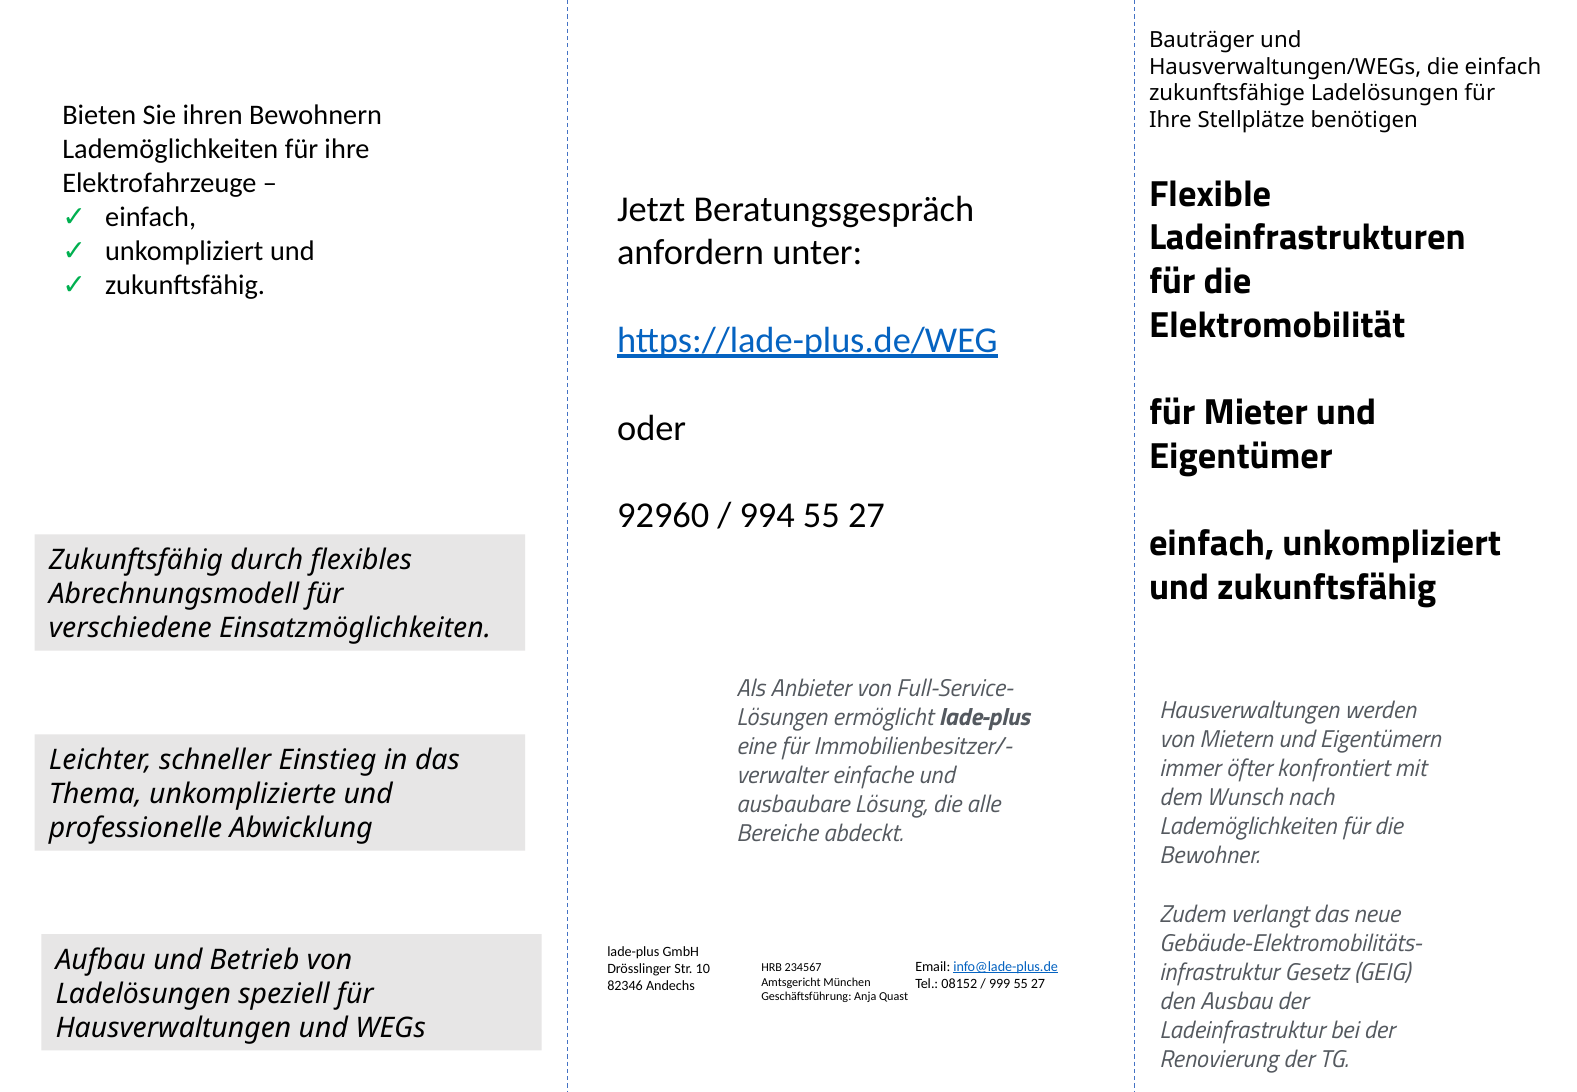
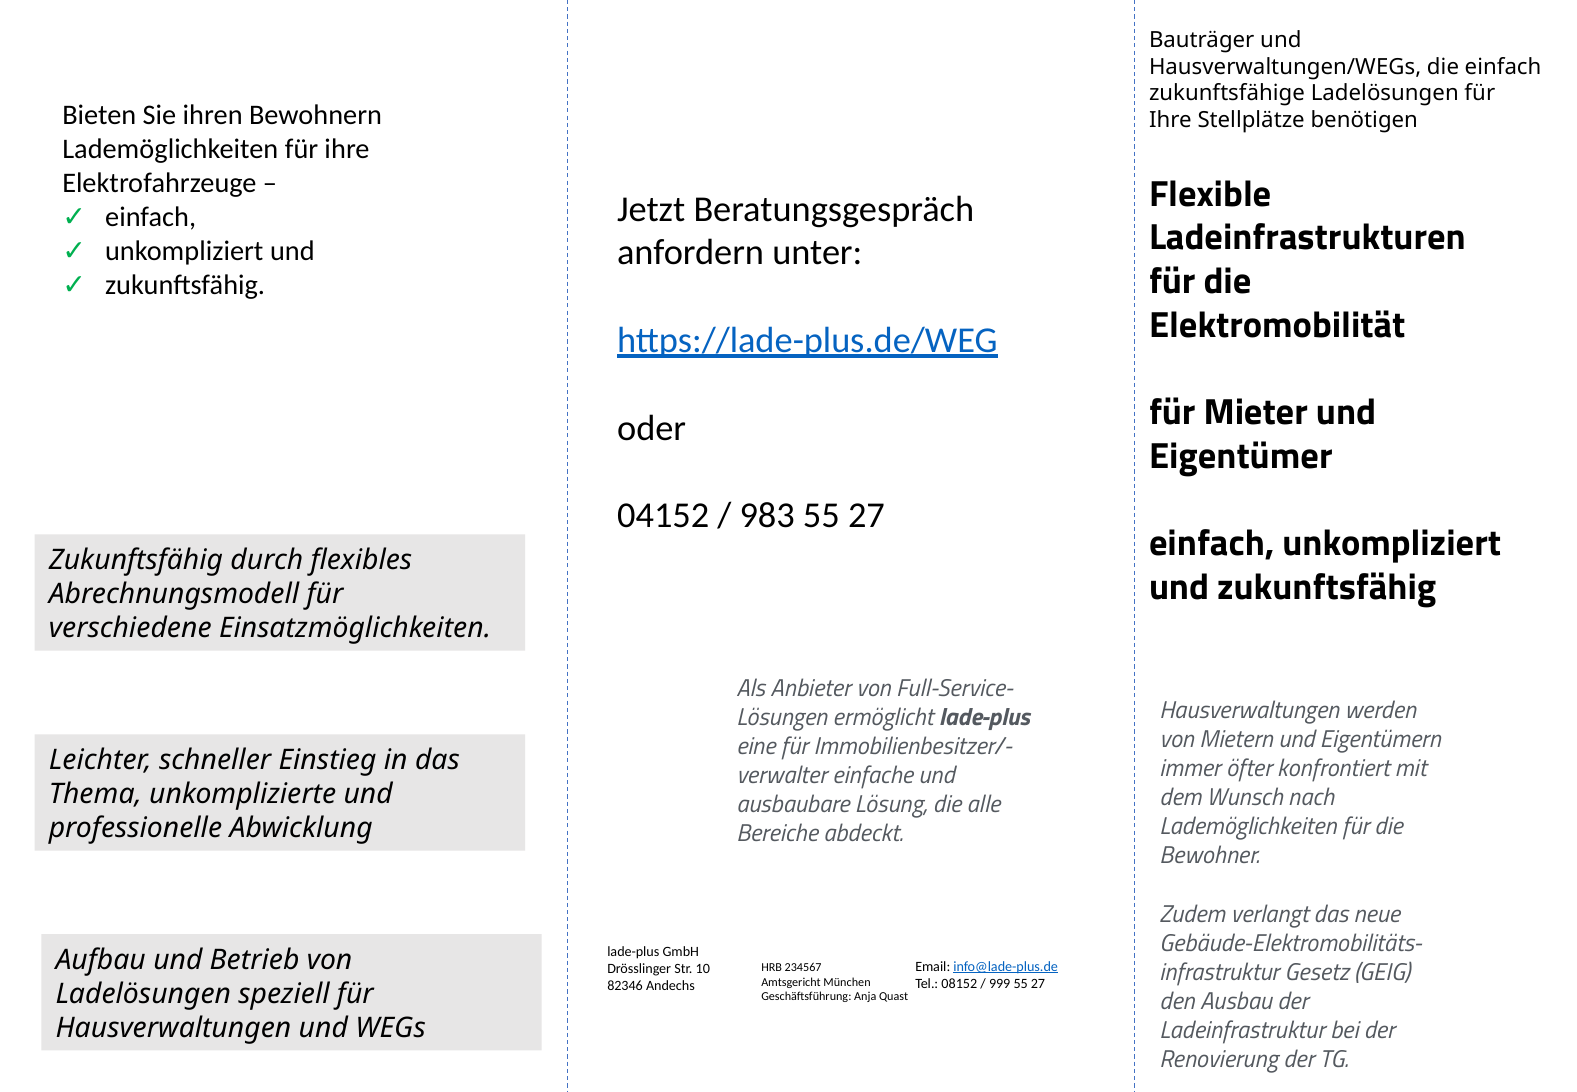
92960: 92960 -> 04152 (663, 515)
994: 994 -> 983 (767, 515)
